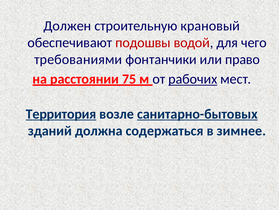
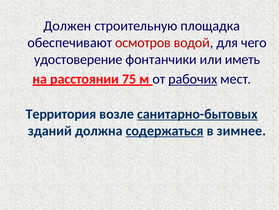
крановый: крановый -> площадка (210, 26)
подошвы: подошвы -> осмотров (143, 43)
требованиями: требованиями -> удостоверение (78, 59)
право: право -> иметь (242, 59)
Территория underline: present -> none (61, 114)
содержаться underline: none -> present (165, 130)
